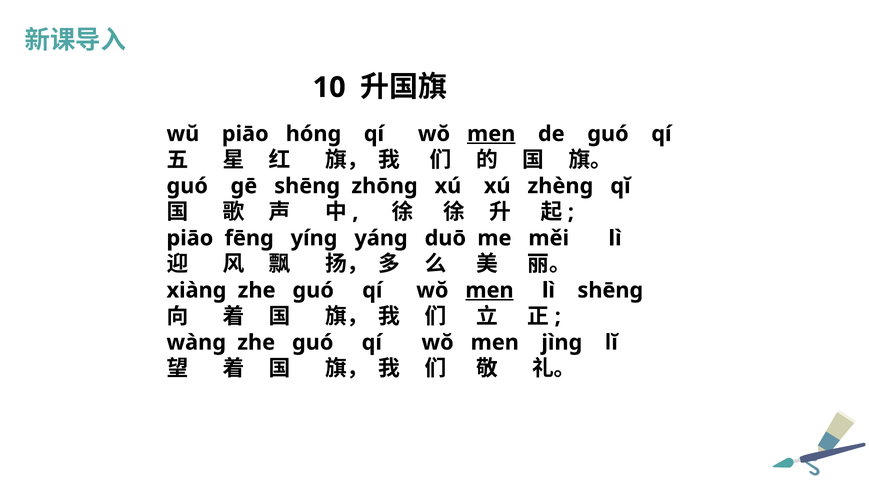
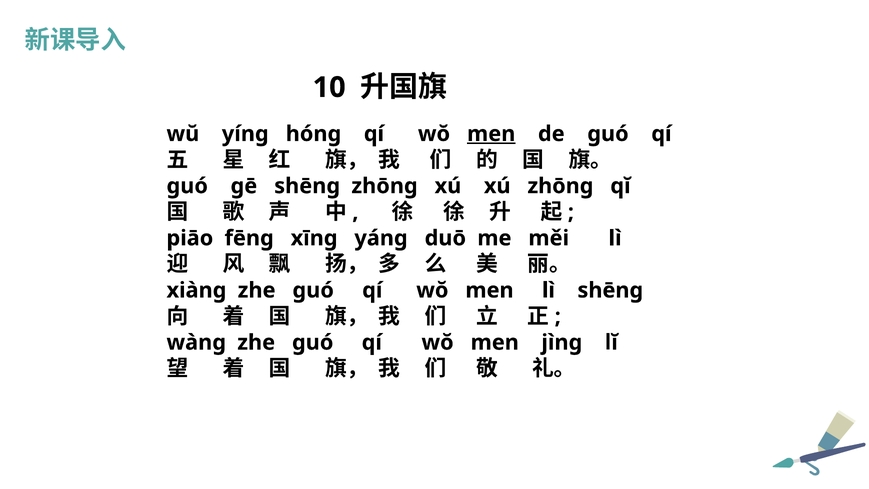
wŭ piāo: piāo -> yíng (245, 134)
xú zhèng: zhèng -> zhōng (560, 186)
yíng: yíng -> xīng (314, 238)
men underline: present -> none (490, 290)
